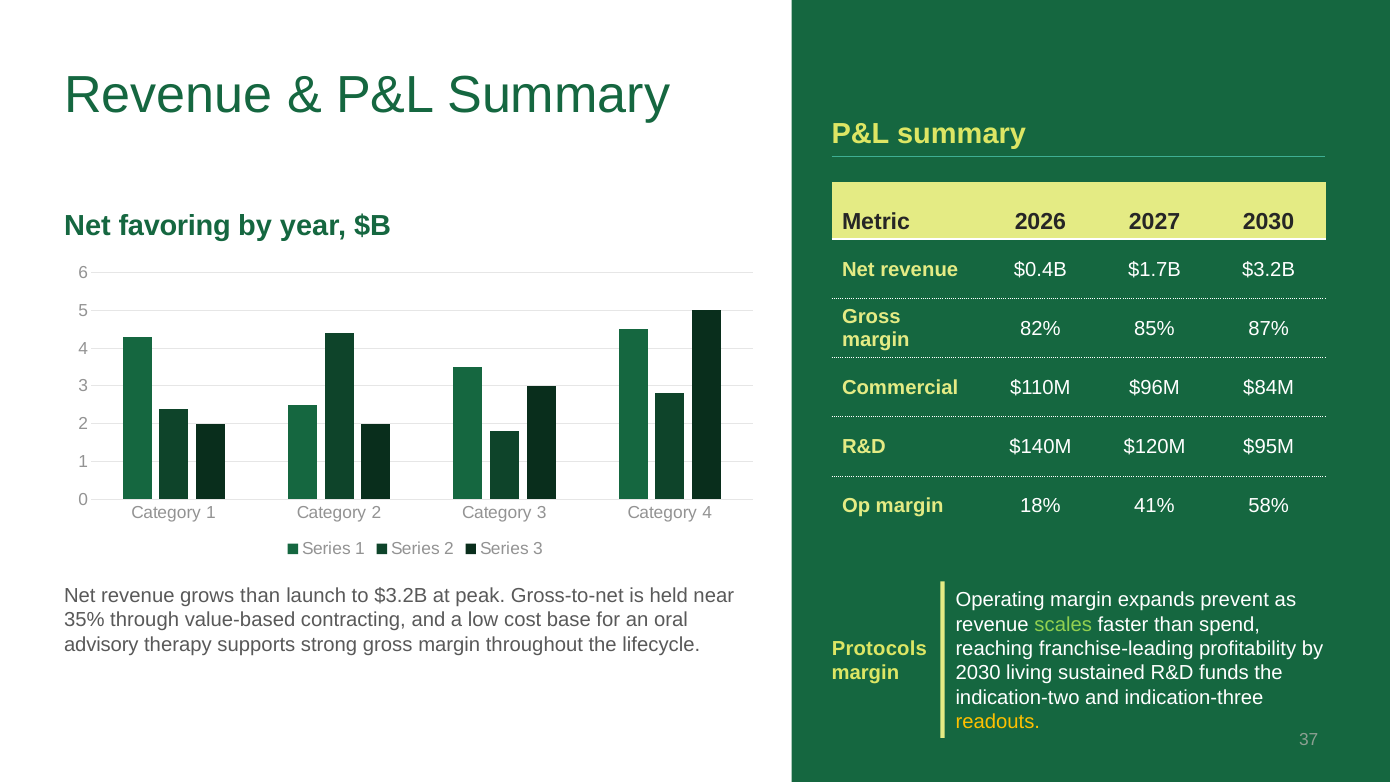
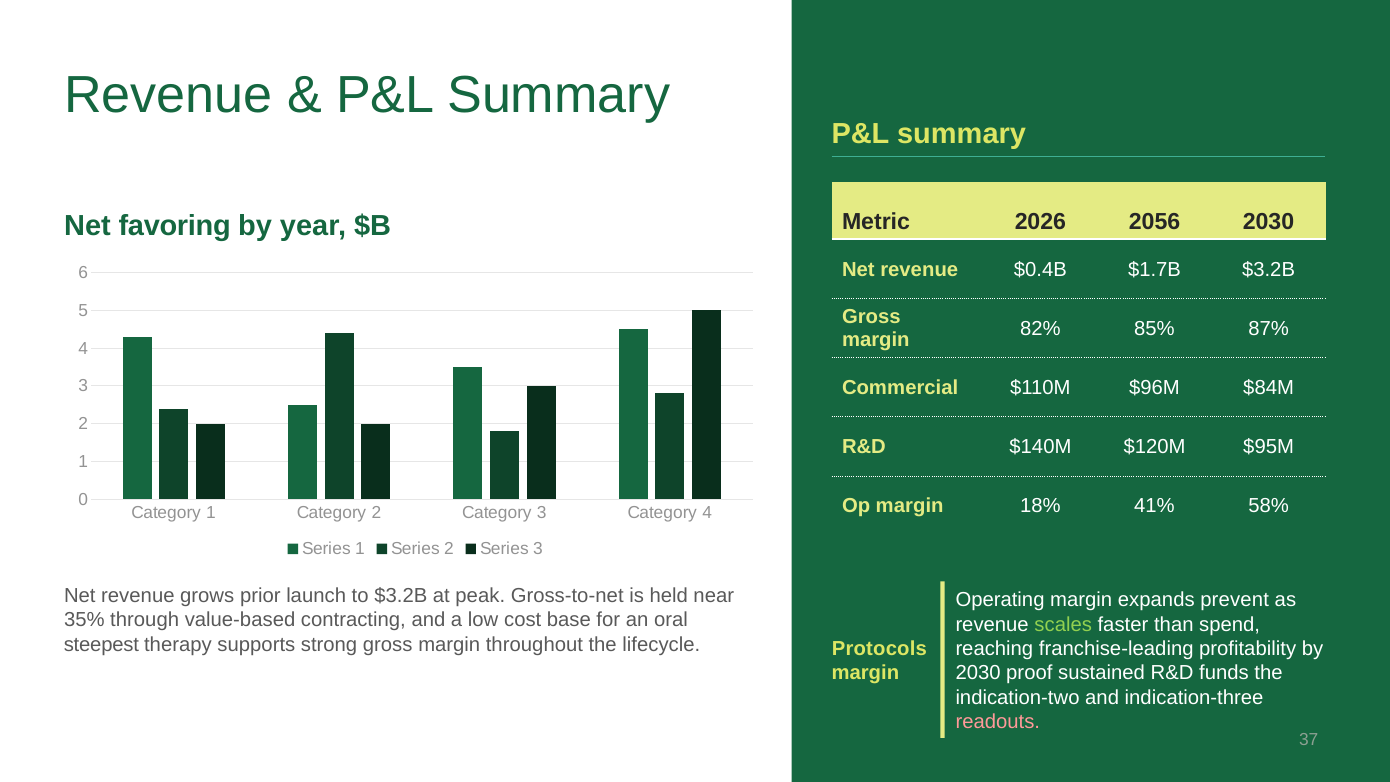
2027: 2027 -> 2056 (1155, 222)
grows than: than -> prior (260, 596)
advisory: advisory -> steepest (101, 645)
living: living -> proof (1029, 673)
readouts colour: yellow -> pink (998, 722)
